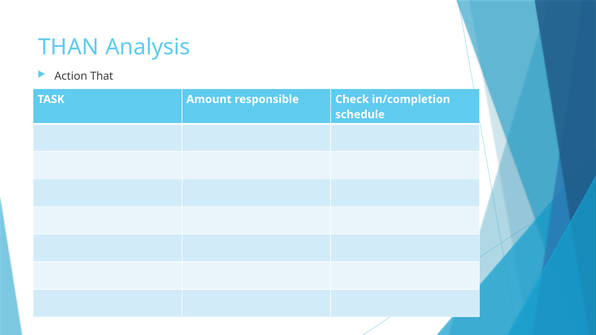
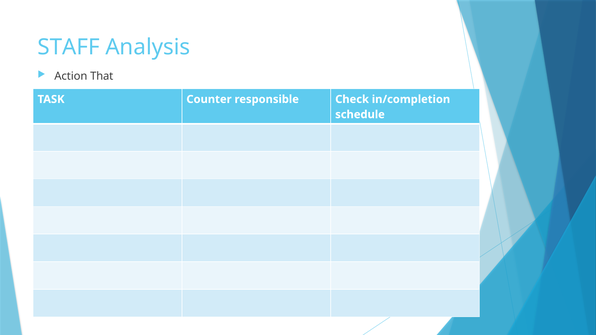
THAN: THAN -> STAFF (69, 47)
Amount: Amount -> Counter (209, 99)
